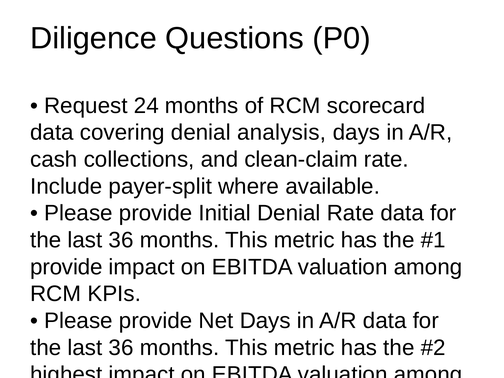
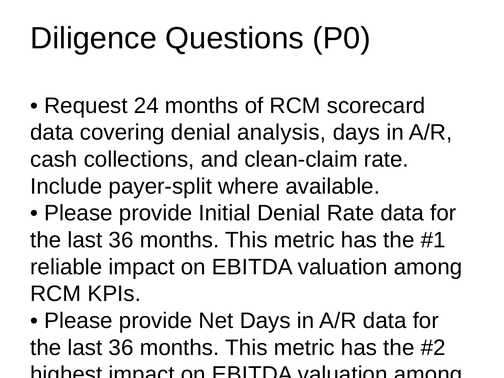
provide: provide -> reliable (66, 267)
